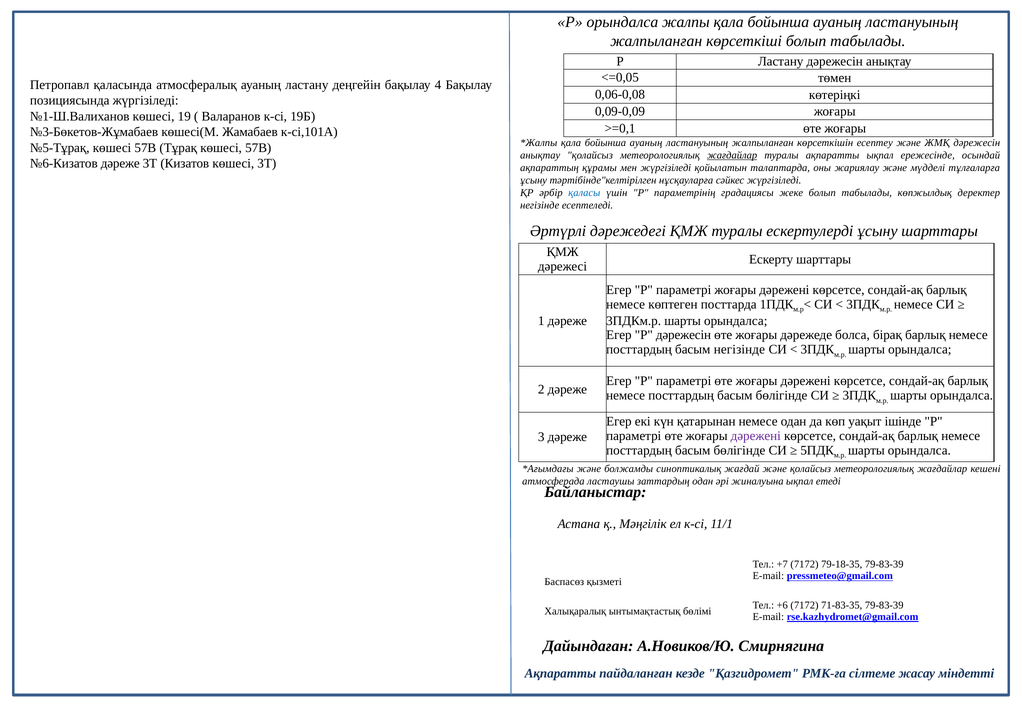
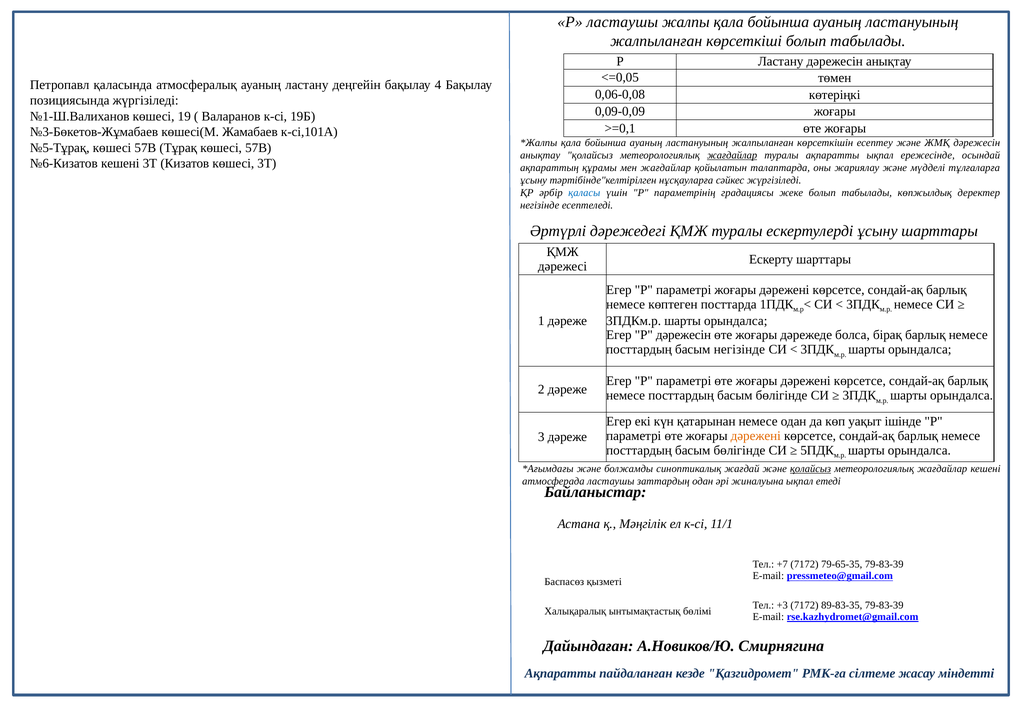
Р орындалса: орындалса -> ластаушы (622, 22)
№6-Кизатов дәреже: дәреже -> кешені (120, 164)
мен жүргізіледі: жүргізіледі -> жағдайлар (666, 168)
дәрежені colour: purple -> orange (756, 436)
қолайсыз underline: none -> present (811, 469)
79-18-35: 79-18-35 -> 79-65-35 (842, 565)
+6: +6 -> +3 (782, 606)
71-83-35: 71-83-35 -> 89-83-35 (842, 606)
